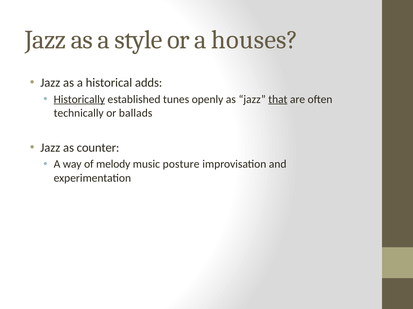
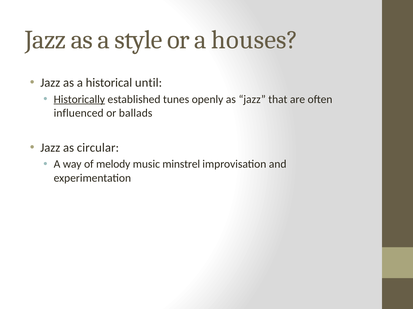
adds: adds -> until (149, 83)
that underline: present -> none (278, 99)
technically: technically -> influenced (79, 113)
counter: counter -> circular (98, 148)
posture: posture -> minstrel (181, 165)
